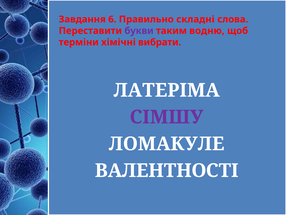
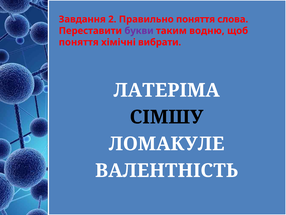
6: 6 -> 2 (112, 19)
Правильно складні: складні -> поняття (196, 19)
терміни: терміни -> поняття (79, 42)
СІМШУ colour: purple -> black (167, 117)
ВАЛЕНТНОСТІ: ВАЛЕНТНОСТІ -> ВАЛЕНТНІСТЬ (167, 170)
